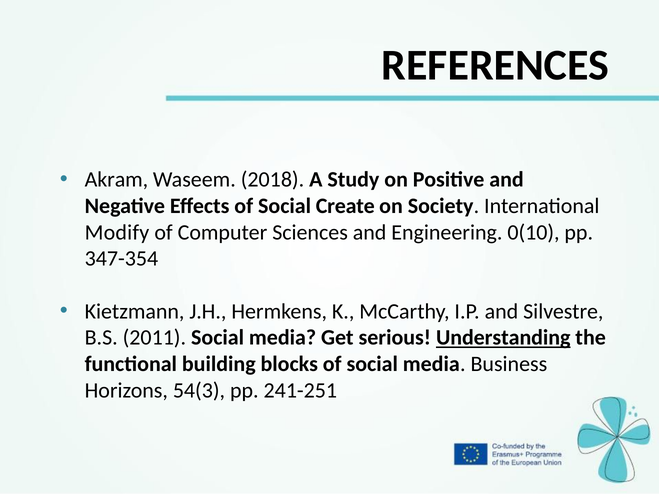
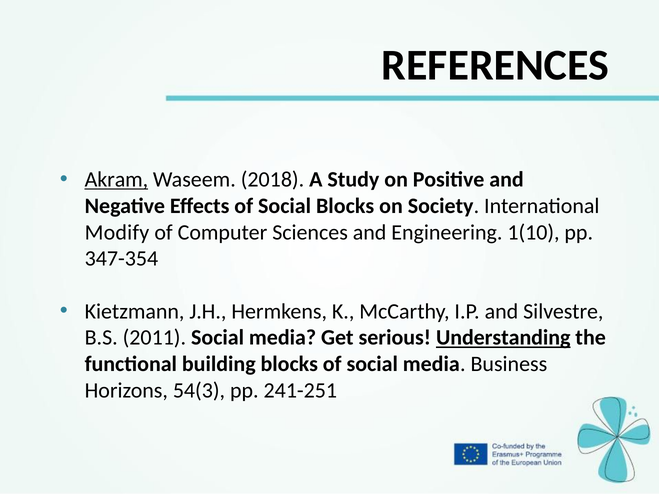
Akram underline: none -> present (116, 180)
Social Create: Create -> Blocks (345, 206)
0(10: 0(10 -> 1(10 (533, 232)
